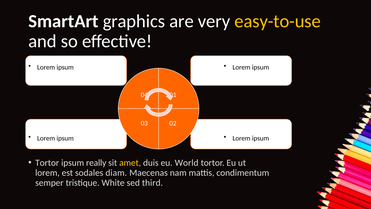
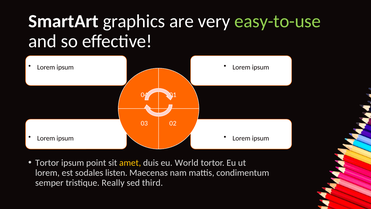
easy-to-use colour: yellow -> light green (278, 21)
really: really -> point (96, 162)
diam: diam -> listen (116, 173)
White: White -> Really (113, 183)
